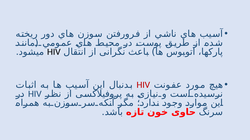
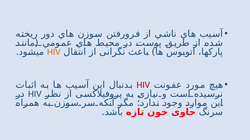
HIV colour: black -> orange (54, 52)
